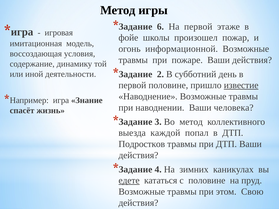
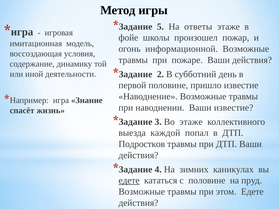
6: 6 -> 5 (160, 27)
На первой: первой -> ответы (198, 27)
известие underline: present -> none (241, 85)
Ваши человека: человека -> известие (234, 108)
Во метод: метод -> этаже (191, 122)
этом Свою: Свою -> Едете (252, 192)
